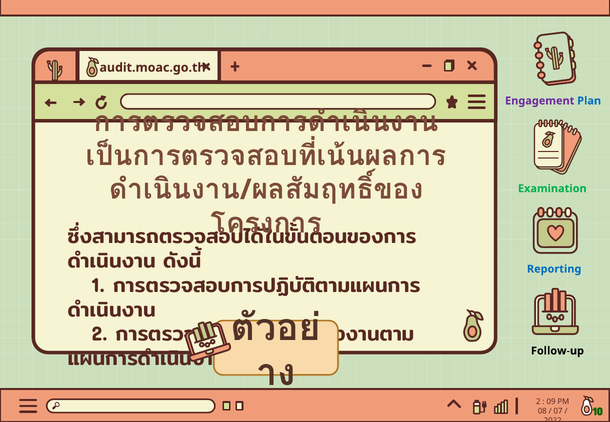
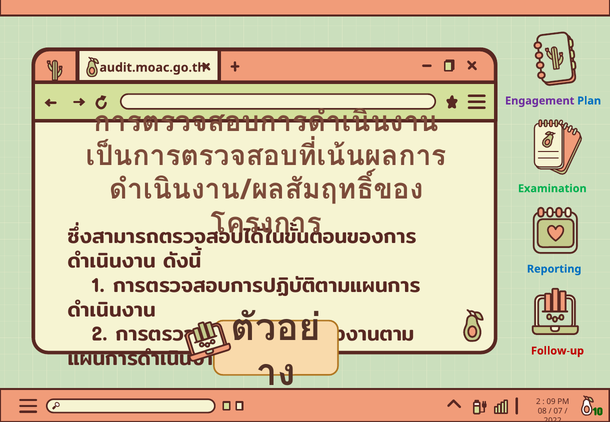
Follow-up colour: black -> red (557, 351)
